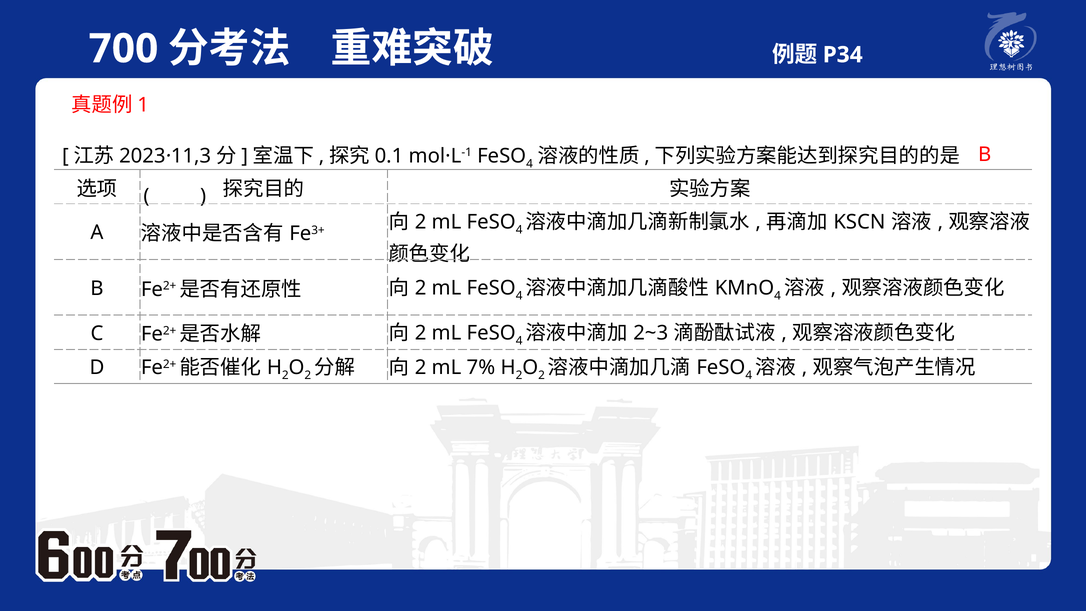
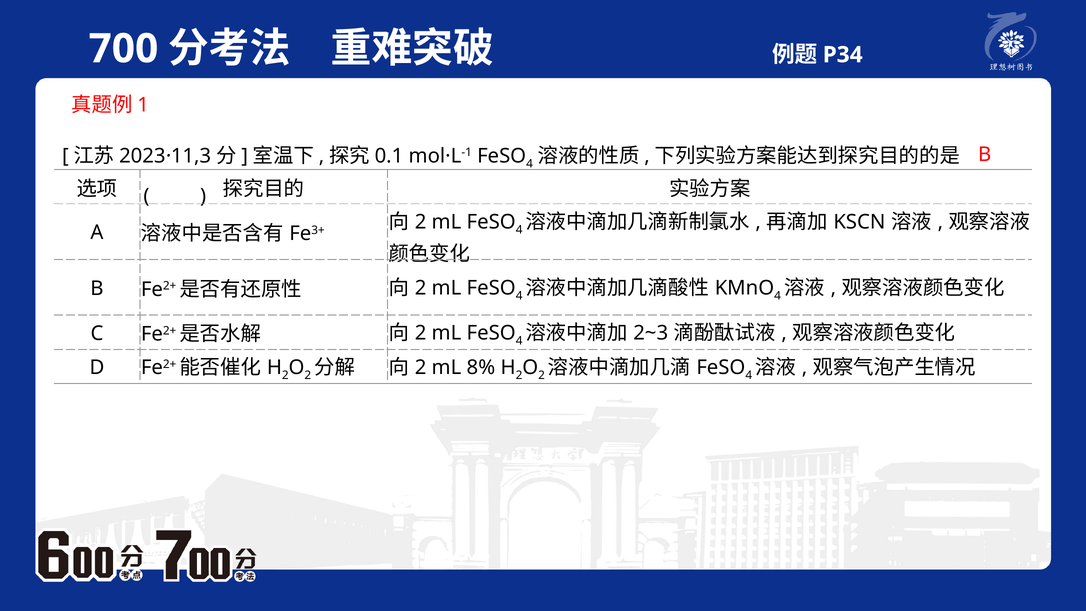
7%: 7% -> 8% (481, 367)
